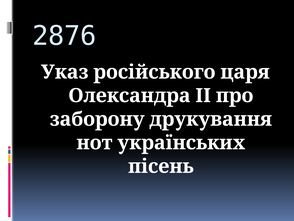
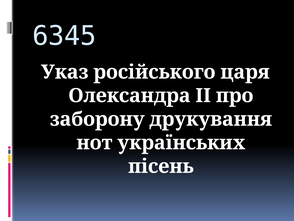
2876: 2876 -> 6345 (64, 36)
